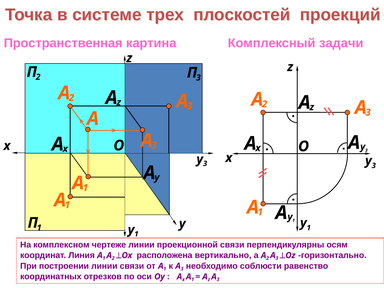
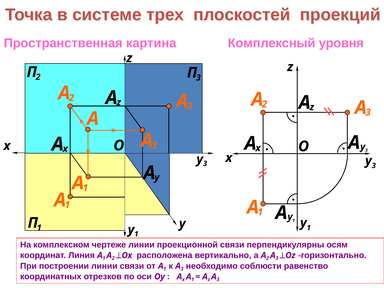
задачи: задачи -> уровня (341, 43)
